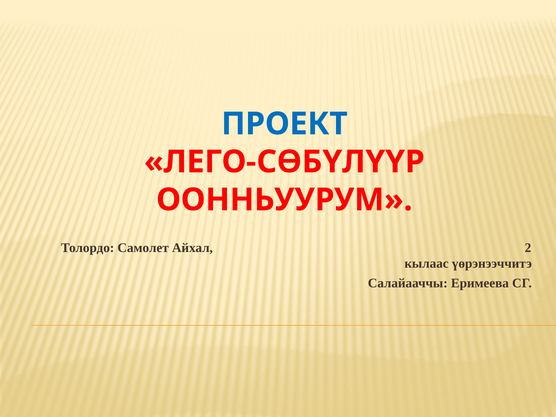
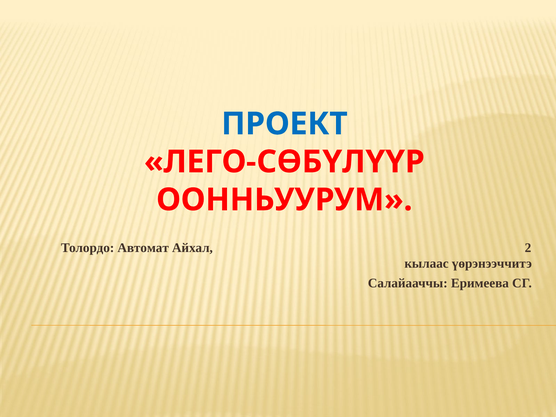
Самолет: Самолет -> Автомат (143, 248)
